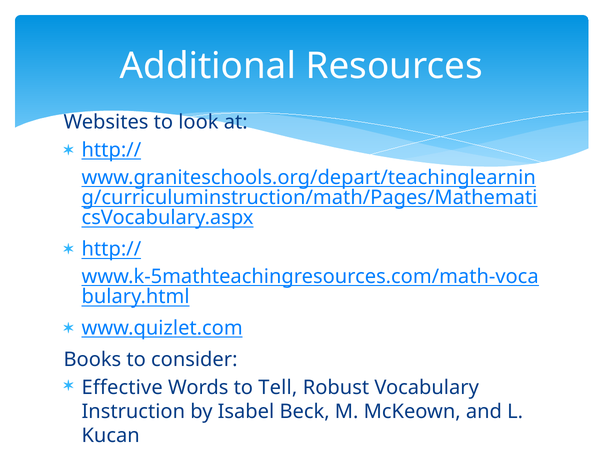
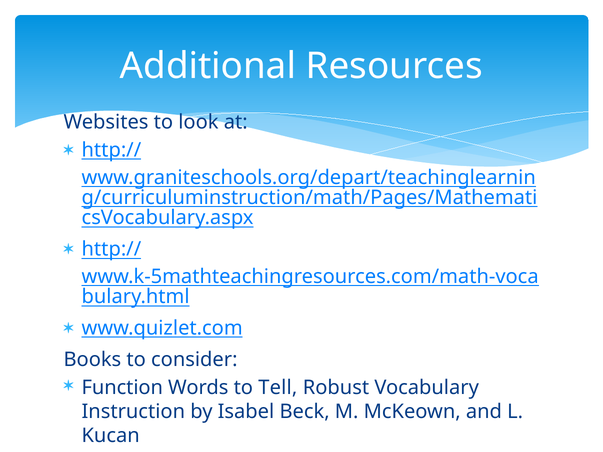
Effective: Effective -> Function (122, 388)
